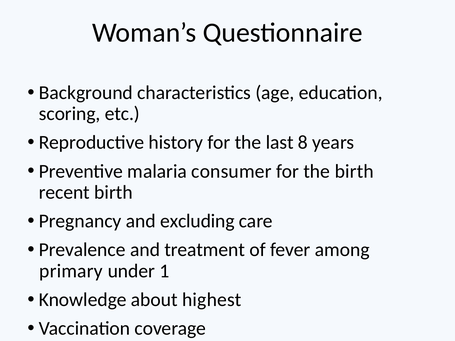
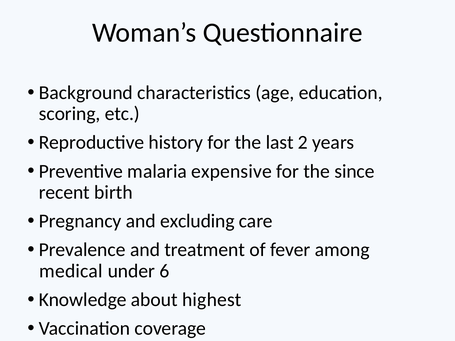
8: 8 -> 2 (303, 143)
consumer: consumer -> expensive (232, 171)
the birth: birth -> since (354, 171)
primary: primary -> medical (71, 271)
1: 1 -> 6 (164, 271)
